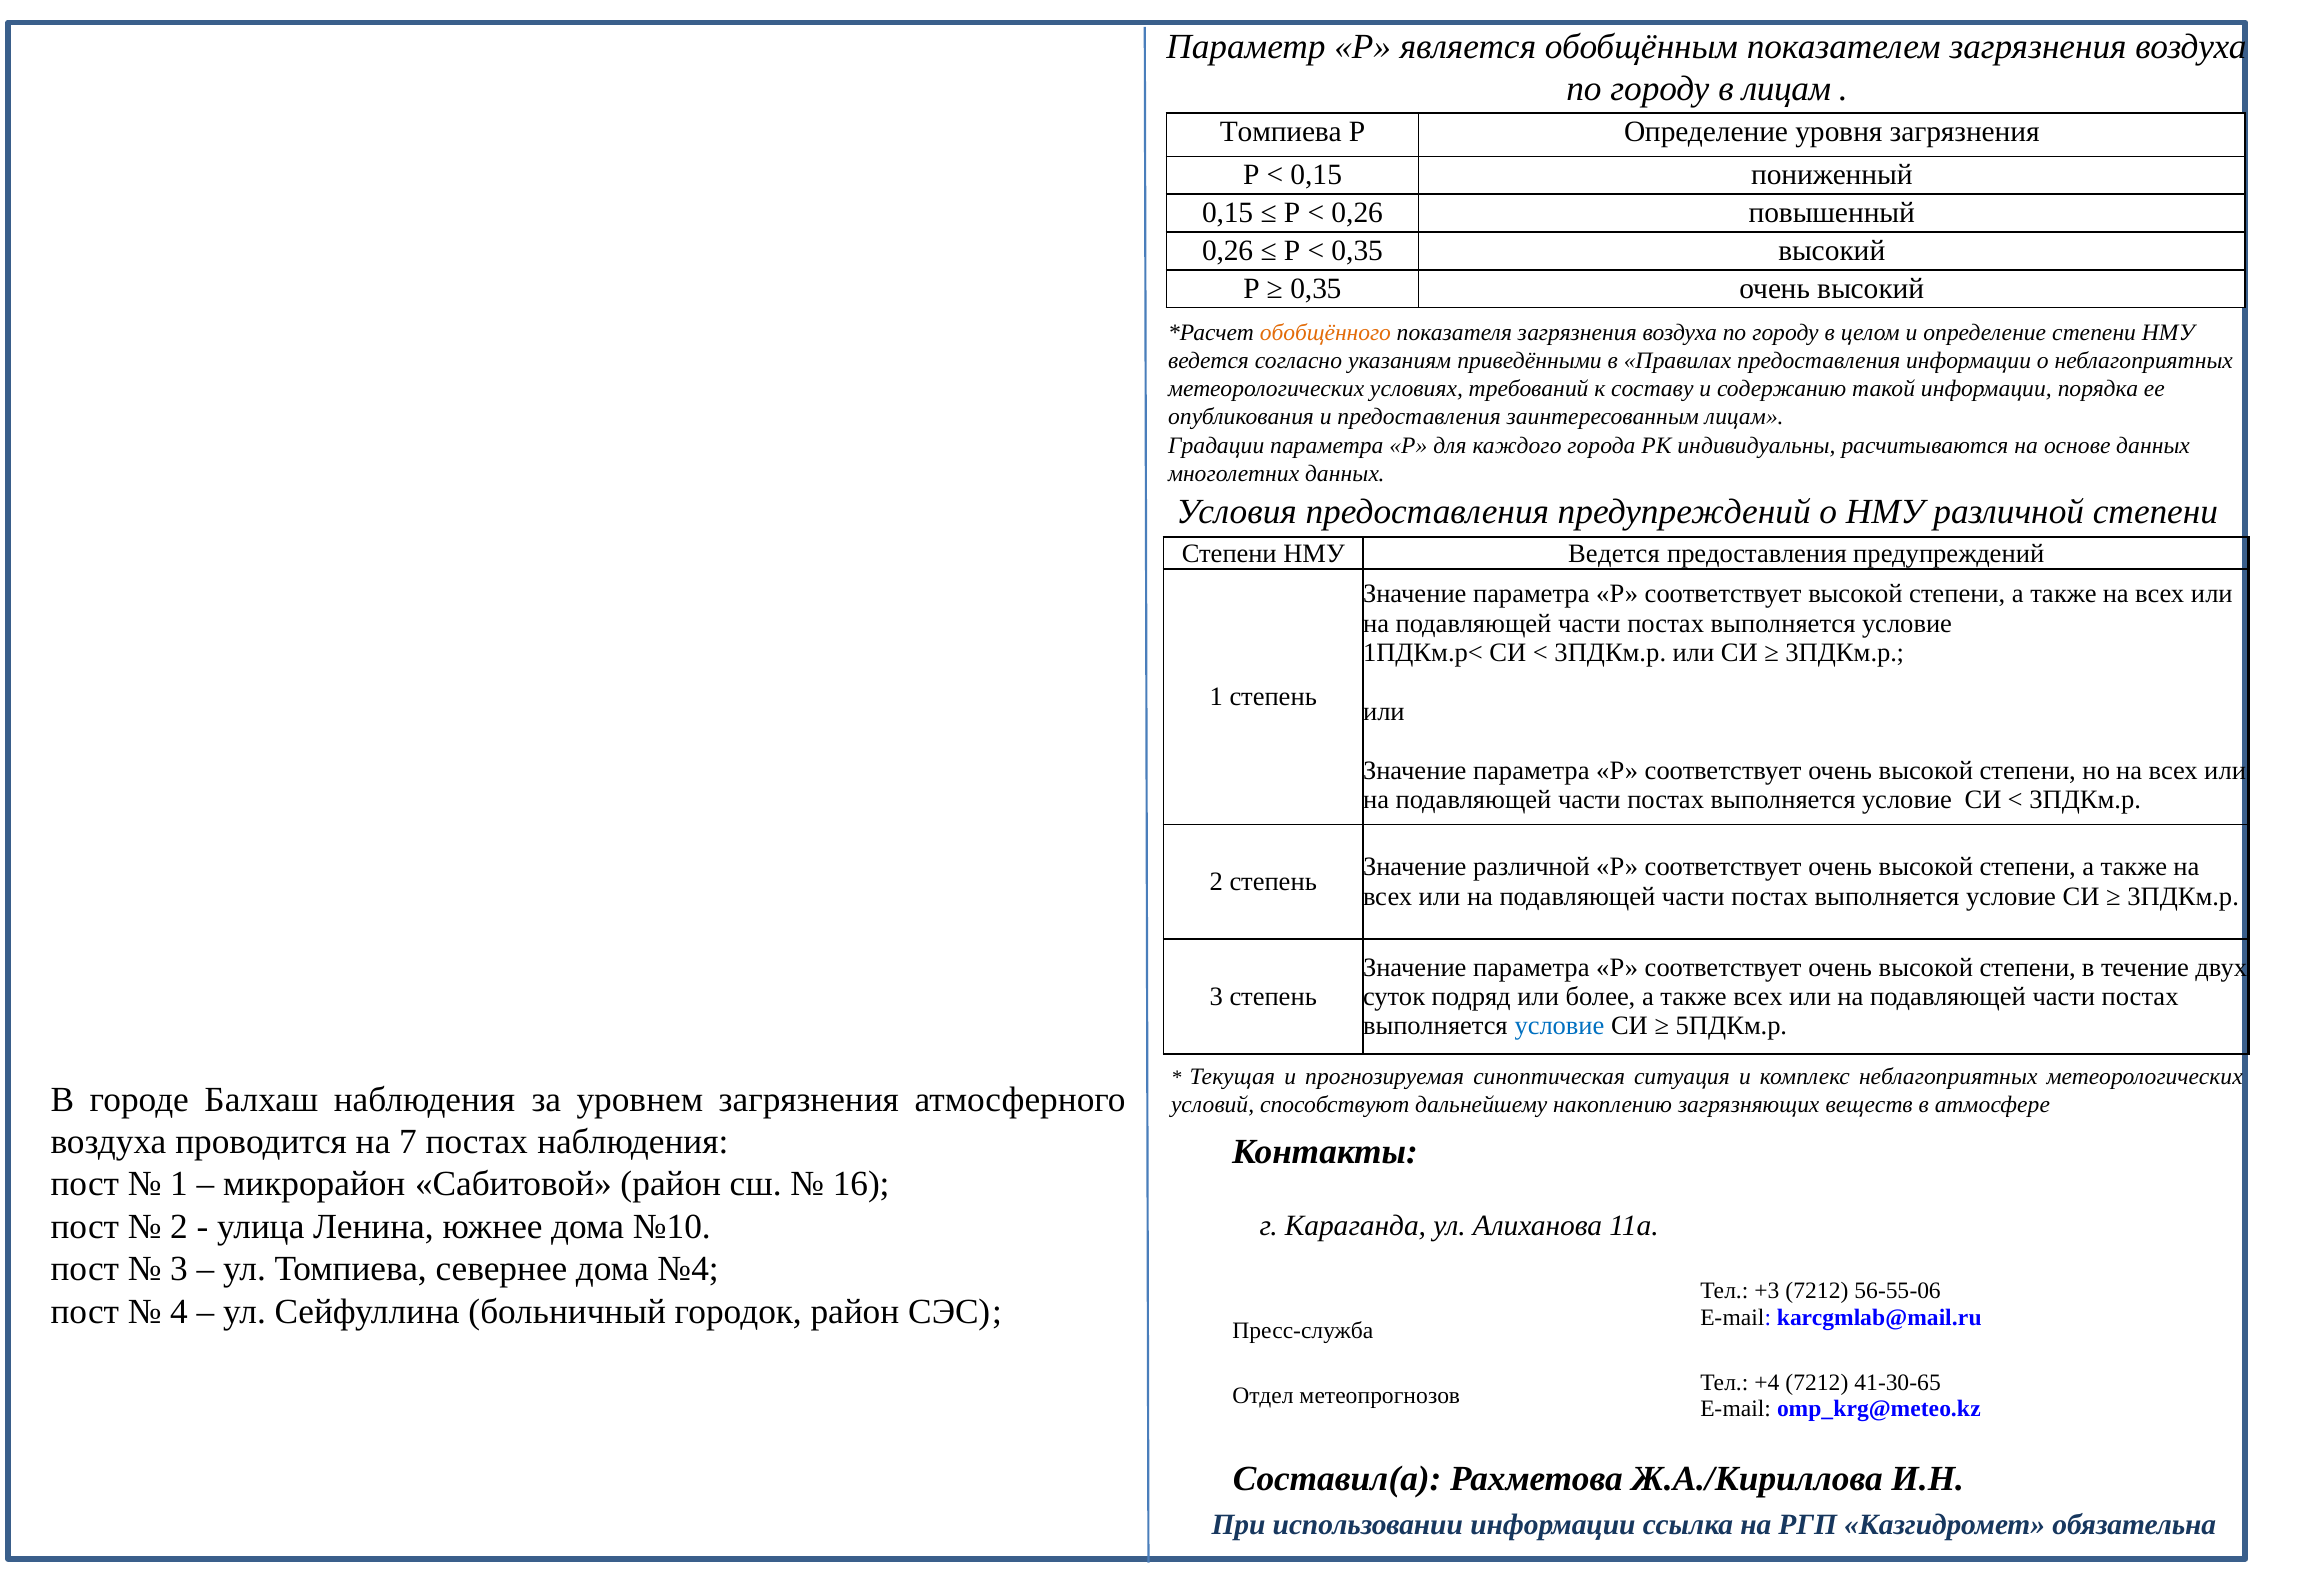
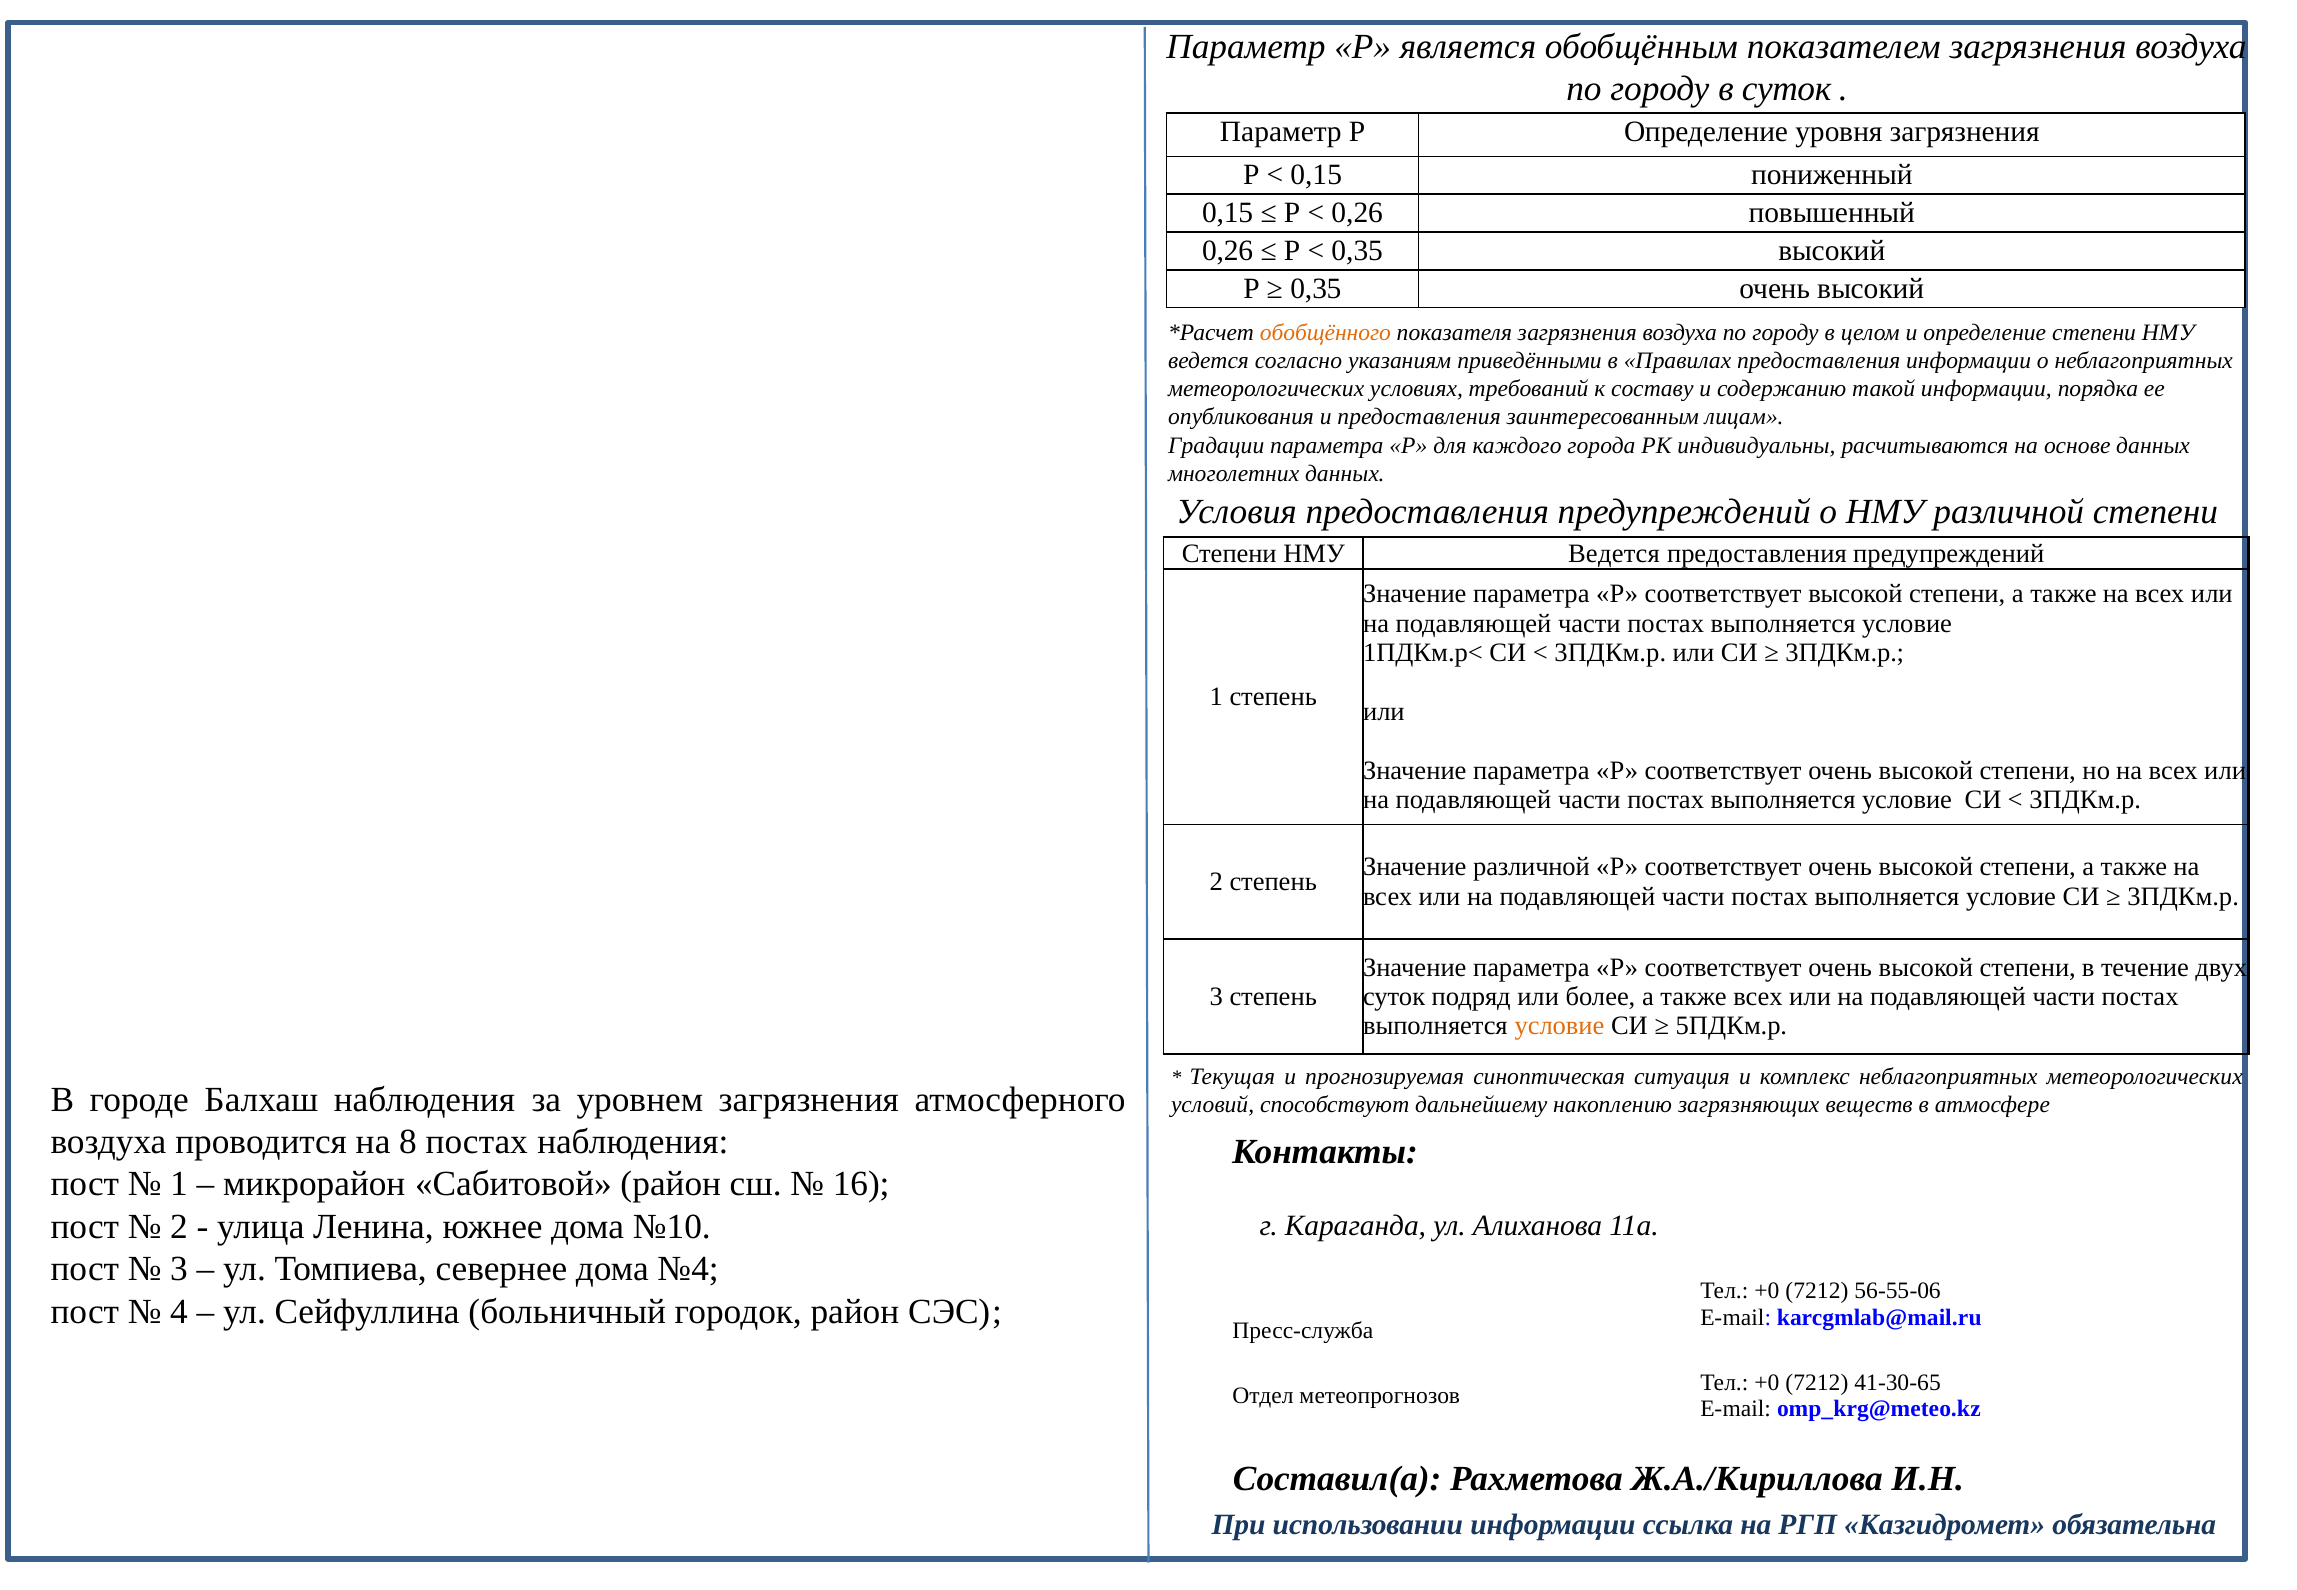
в лицам: лицам -> суток (1787, 89)
Томпиева: Томпиева -> Параметр (1281, 132)
условие colour: blue -> orange (1559, 1026)
7: 7 -> 8 (408, 1142)
+3: +3 -> +0 (1767, 1291)
+4: +4 -> +0 (1767, 1383)
